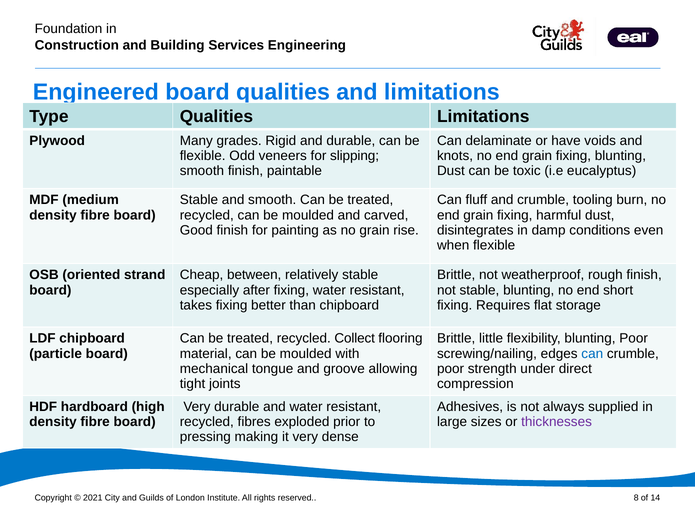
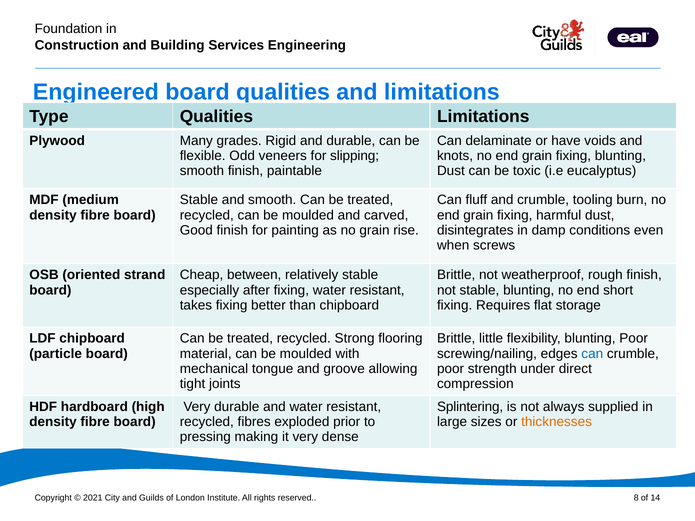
when flexible: flexible -> screws (494, 246)
Collect: Collect -> Strong (355, 339)
Adhesives: Adhesives -> Splintering (470, 407)
thicknesses colour: purple -> orange (557, 422)
